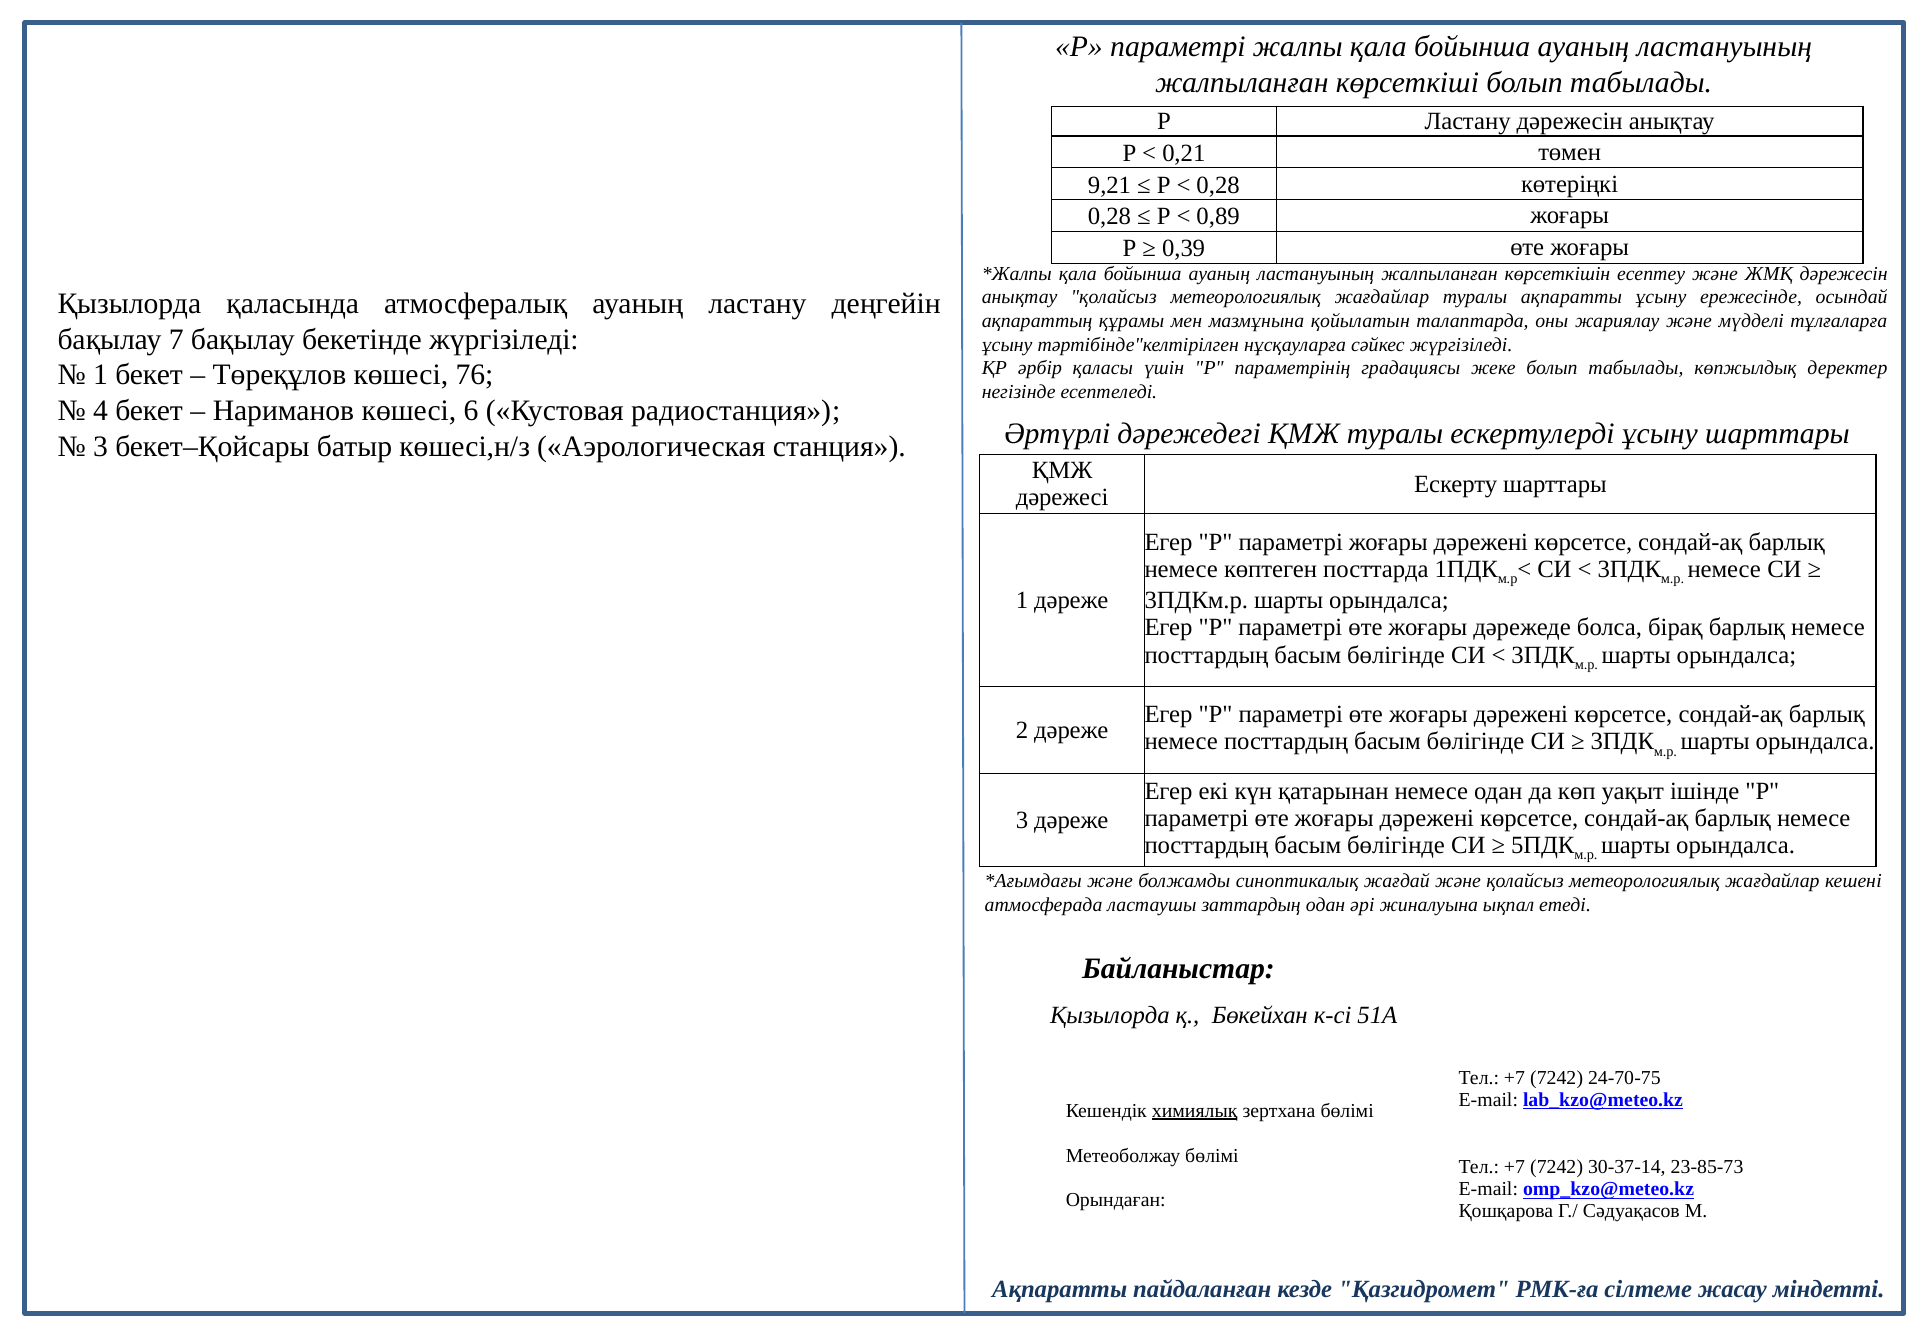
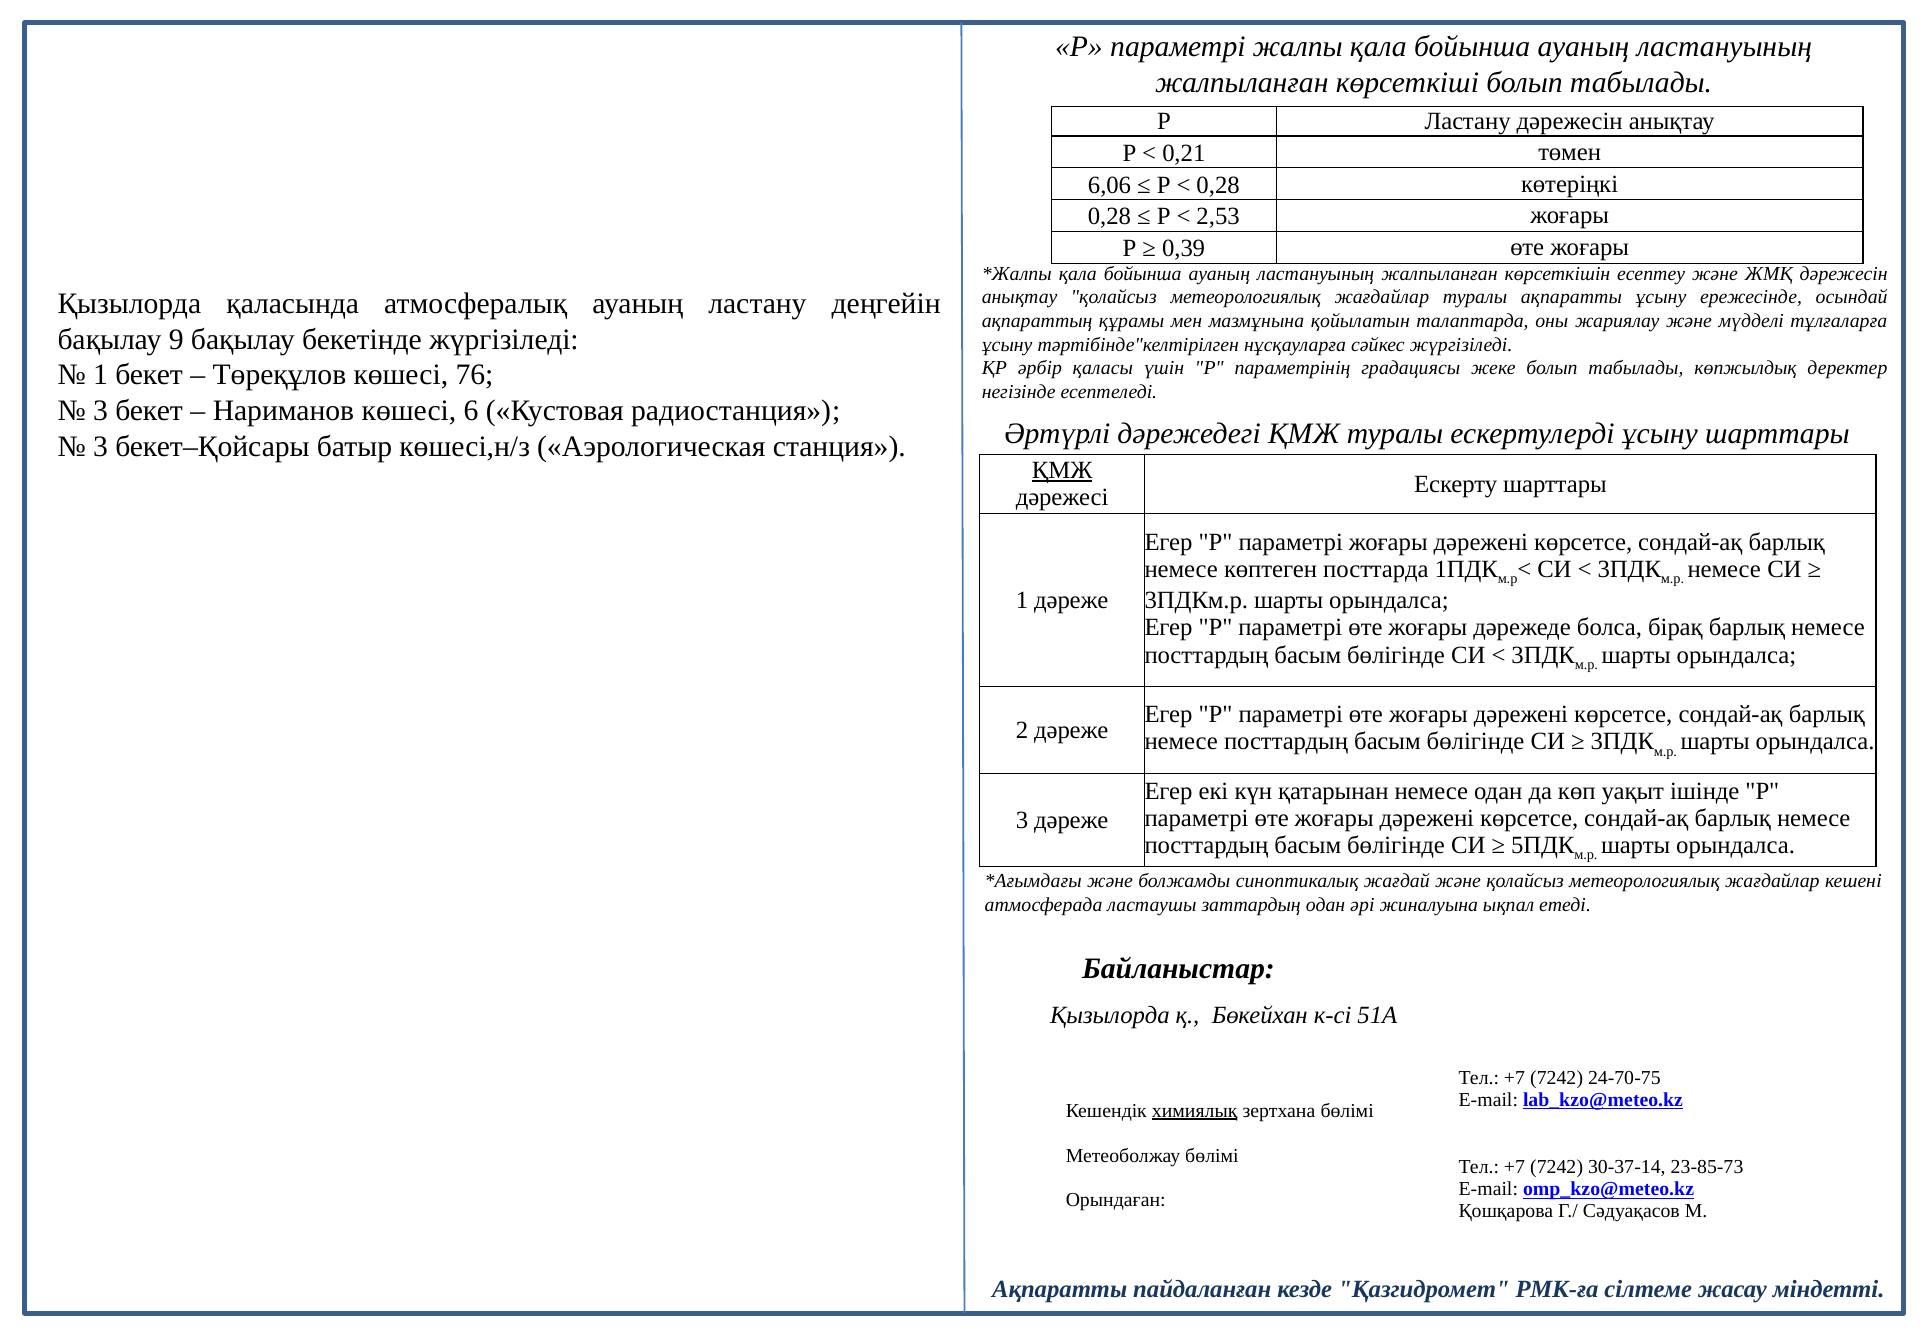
9,21: 9,21 -> 6,06 (1109, 185)
0,89: 0,89 -> 2,53 (1218, 217)
7: 7 -> 9 (176, 339)
4: 4 -> 3 (101, 410)
ҚМЖ underline: none -> present (1062, 470)
